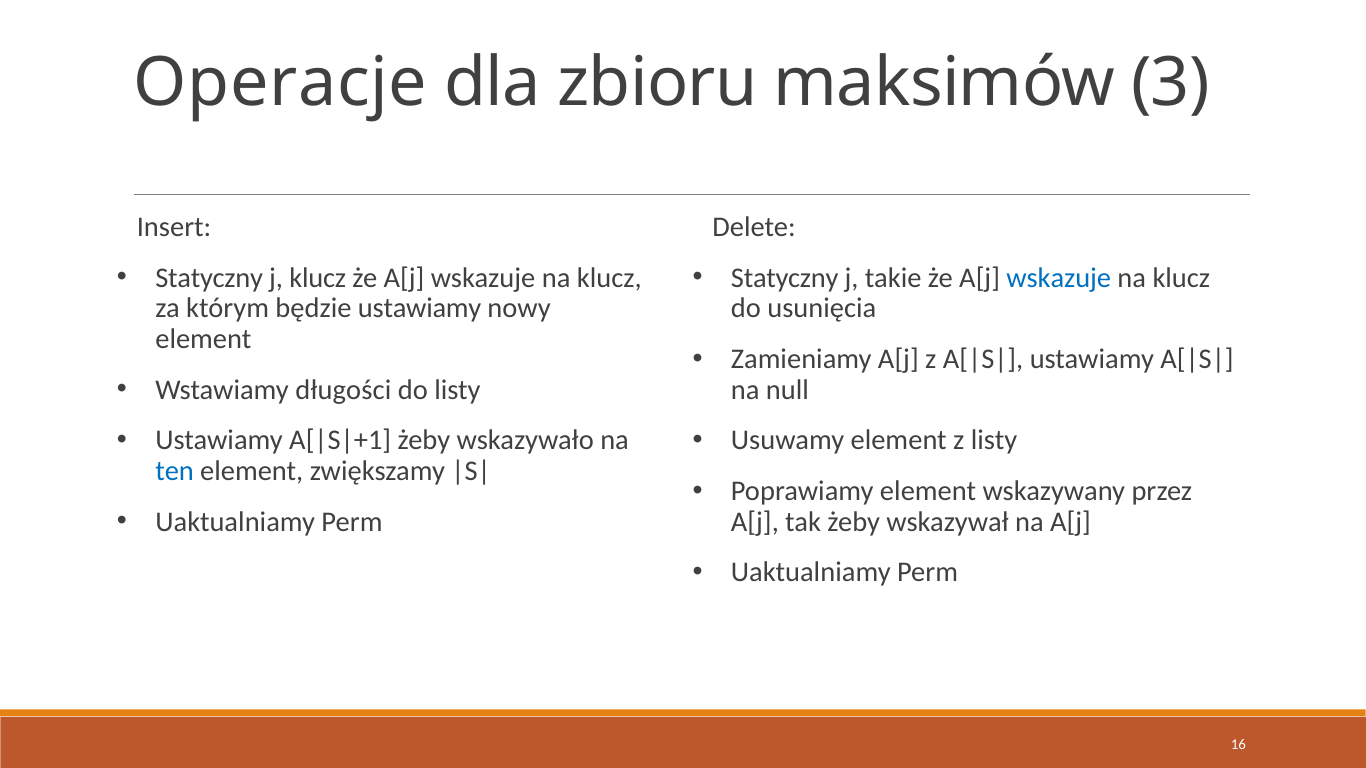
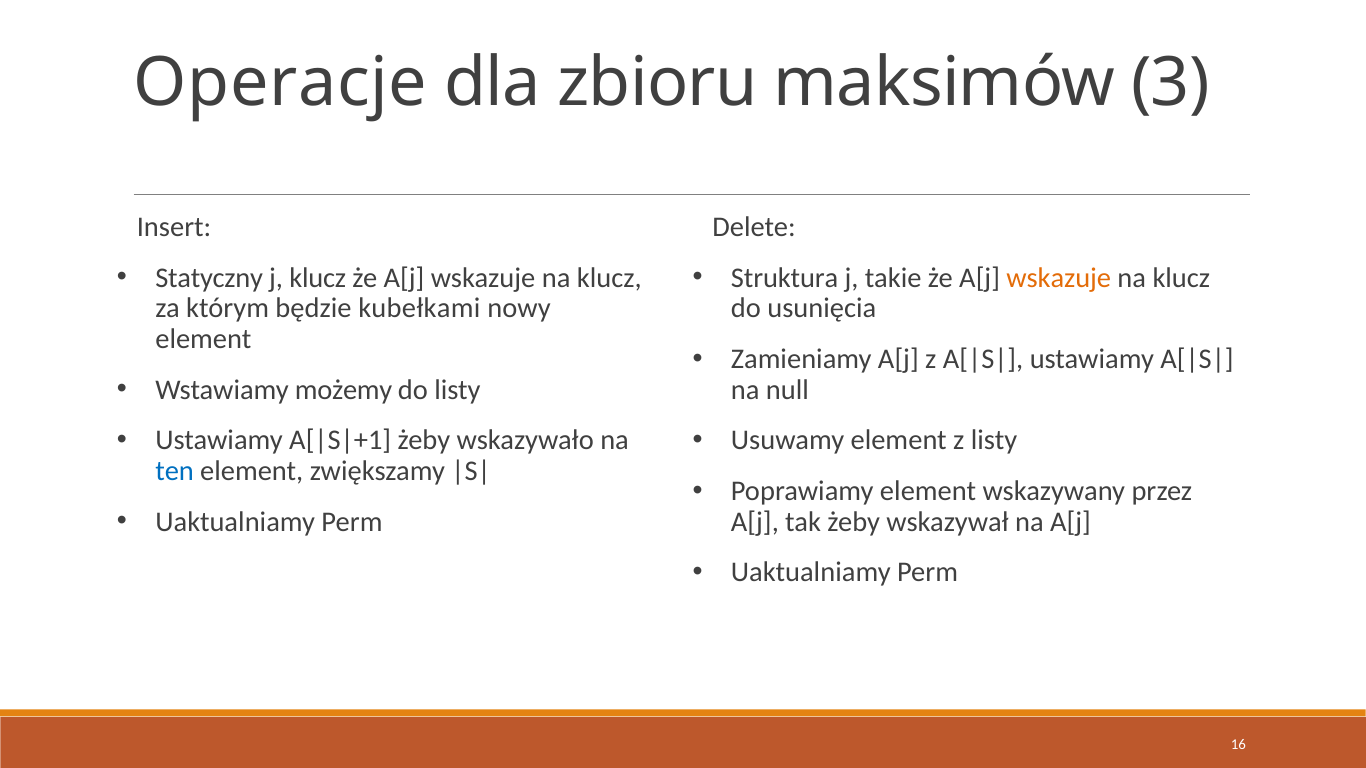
Statyczny: Statyczny -> Struktura (785, 278)
wskazuje colour: blue -> orange (1059, 278)
będzie ustawiamy: ustawiamy -> kubełkami (419, 309)
długości: długości -> możemy (344, 390)
